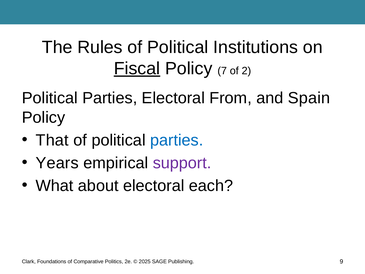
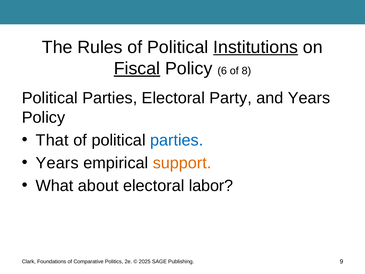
Institutions underline: none -> present (256, 47)
7: 7 -> 6 (222, 71)
2: 2 -> 8 (246, 71)
From: From -> Party (231, 98)
and Spain: Spain -> Years (309, 98)
support colour: purple -> orange (182, 163)
each: each -> labor (211, 185)
